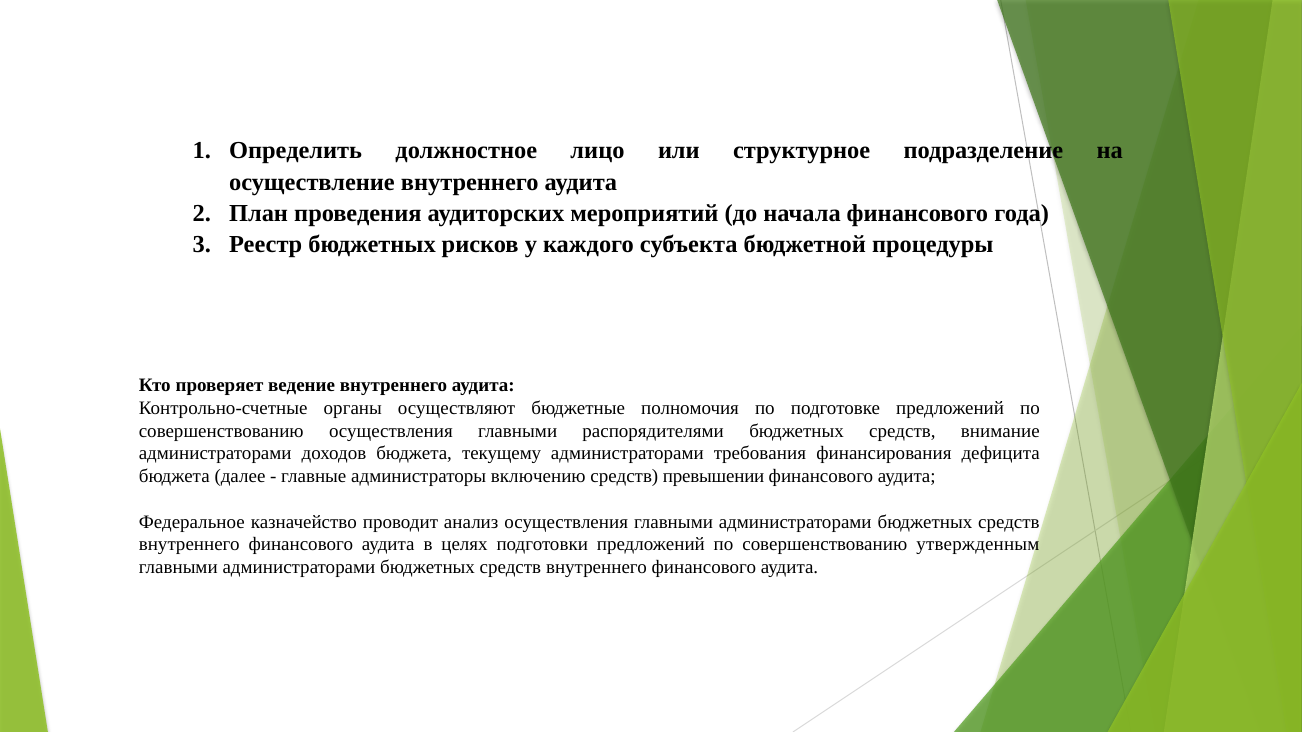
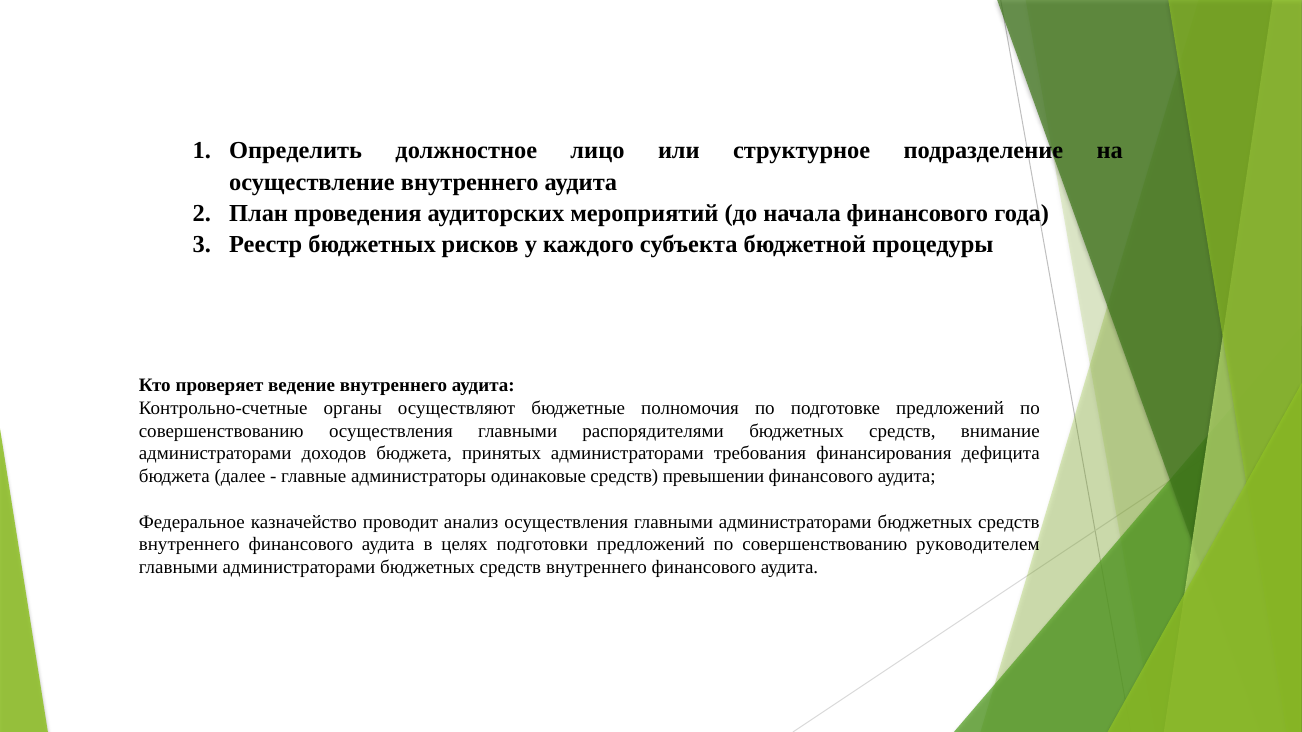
текущему: текущему -> принятых (502, 454)
включению: включению -> одинаковые (538, 477)
утвержденным: утвержденным -> руководителем (978, 545)
